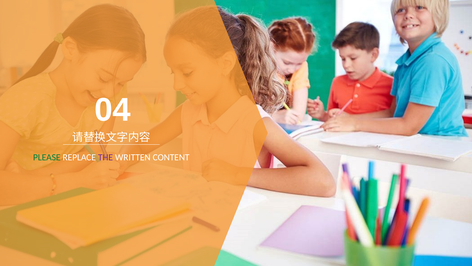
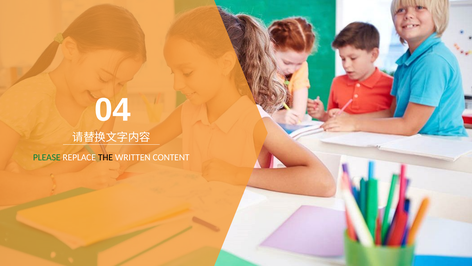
THE colour: purple -> black (105, 157)
